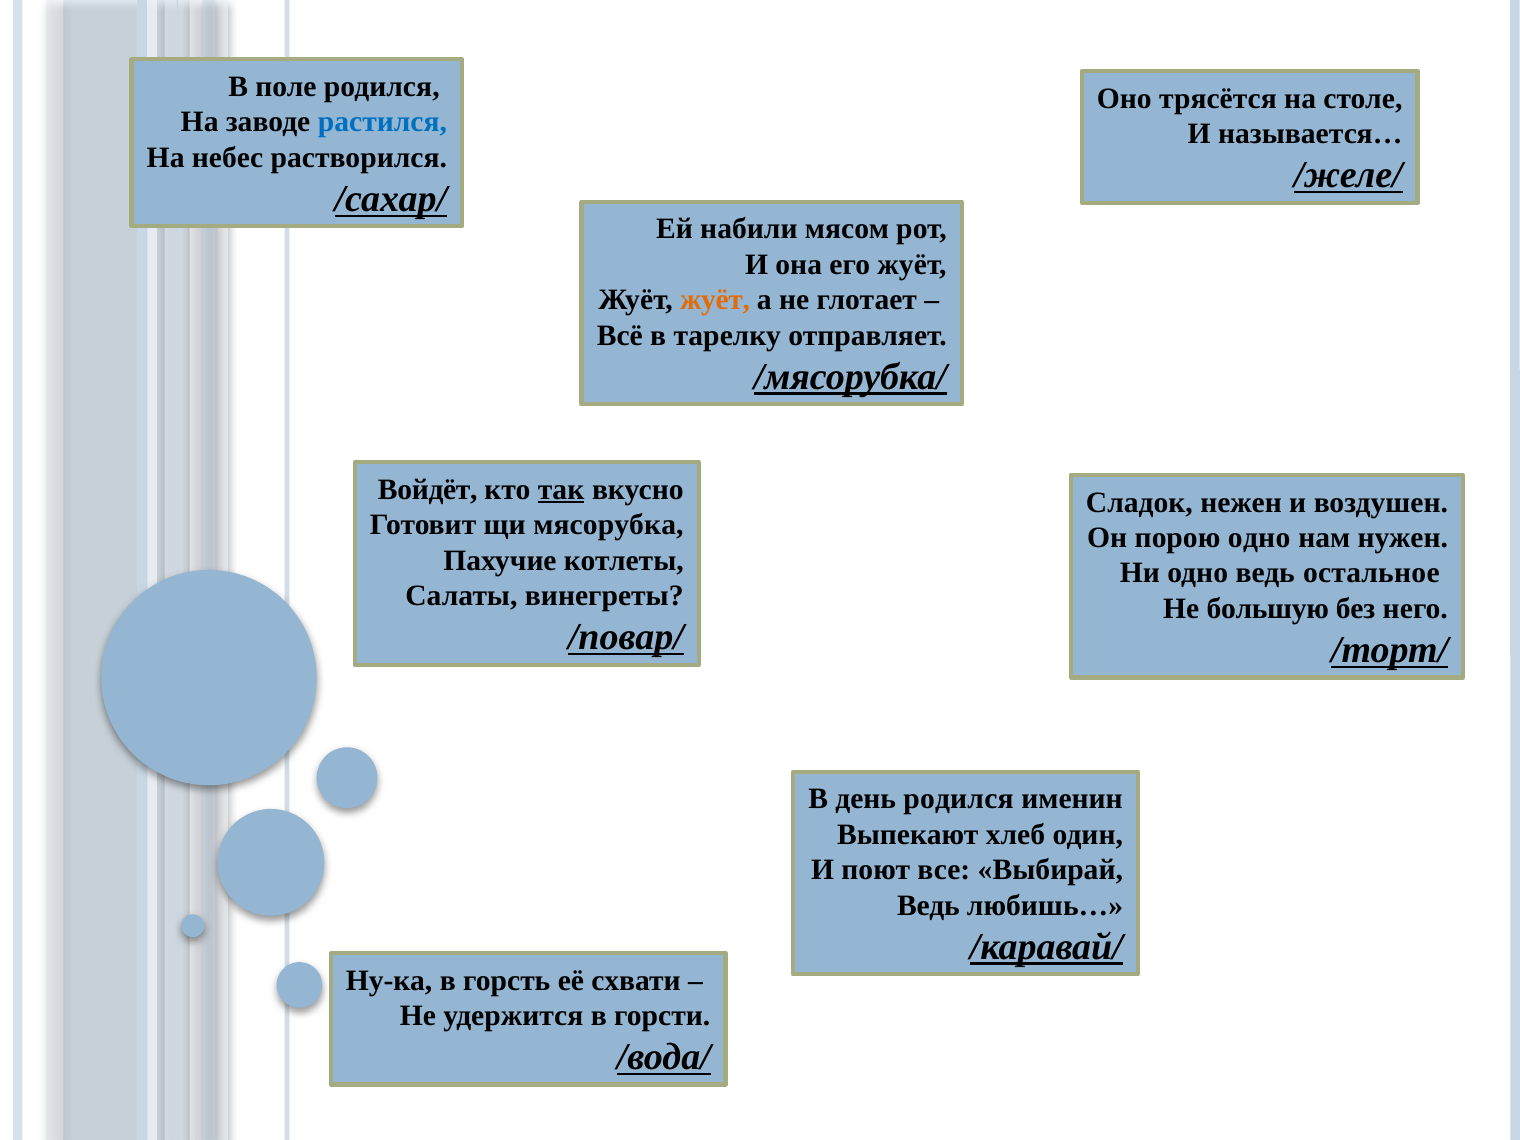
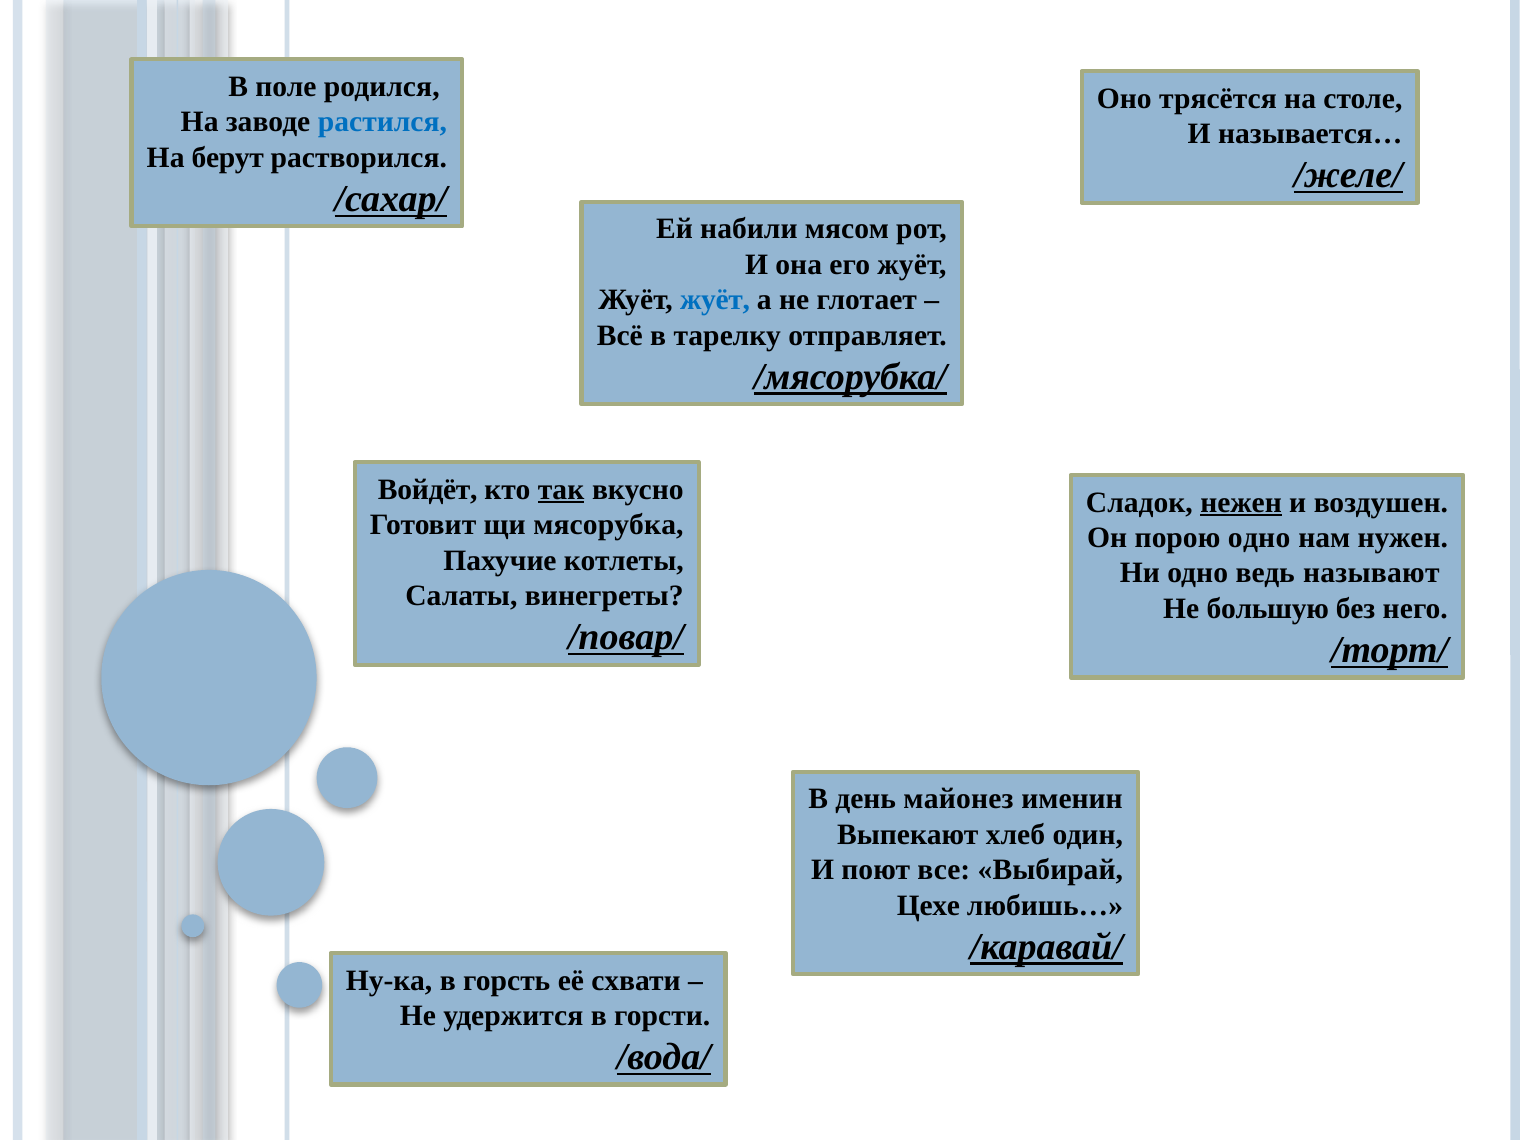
небес: небес -> берут (228, 158)
жуёт colour: orange -> blue (715, 300)
нежен underline: none -> present (1241, 502)
остальное: остальное -> называют (1371, 573)
день родился: родился -> майонез (959, 799)
Ведь: Ведь -> Цехе (928, 906)
